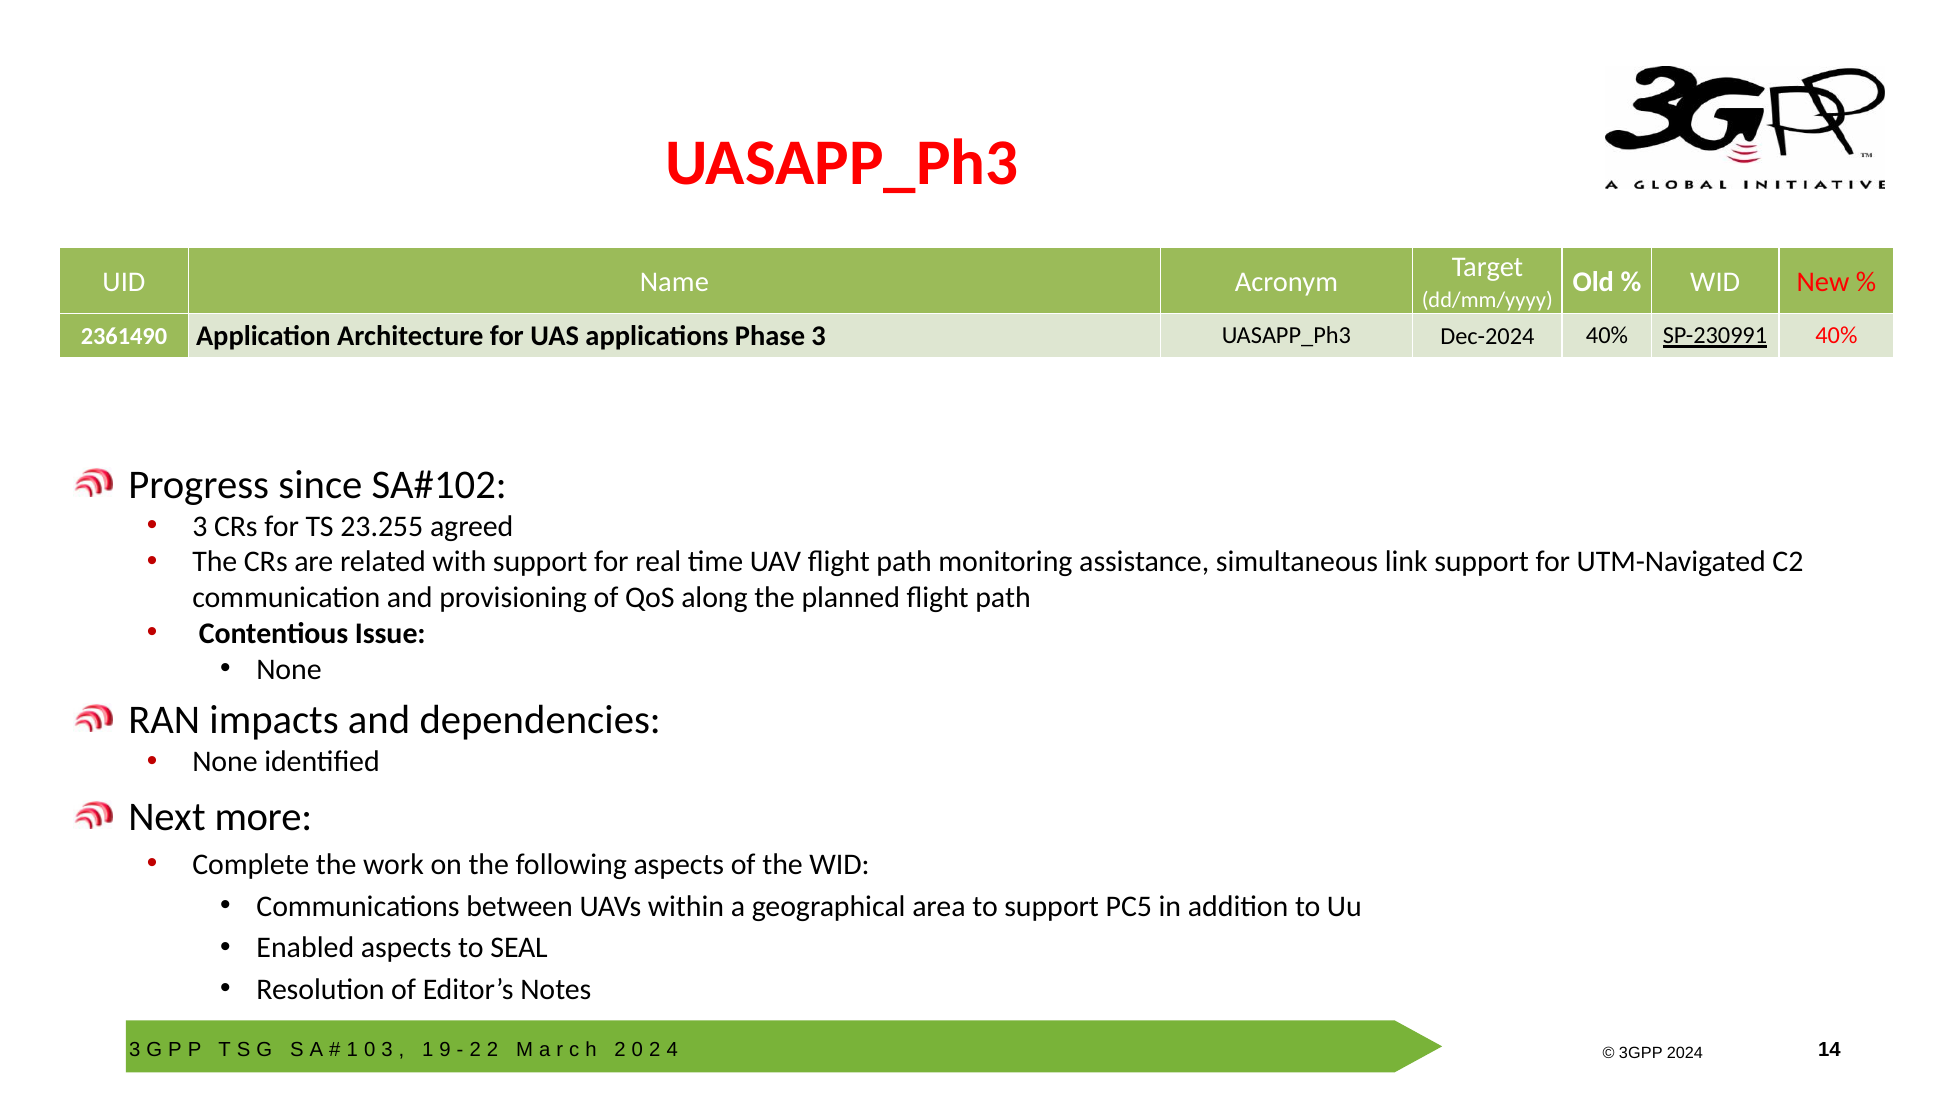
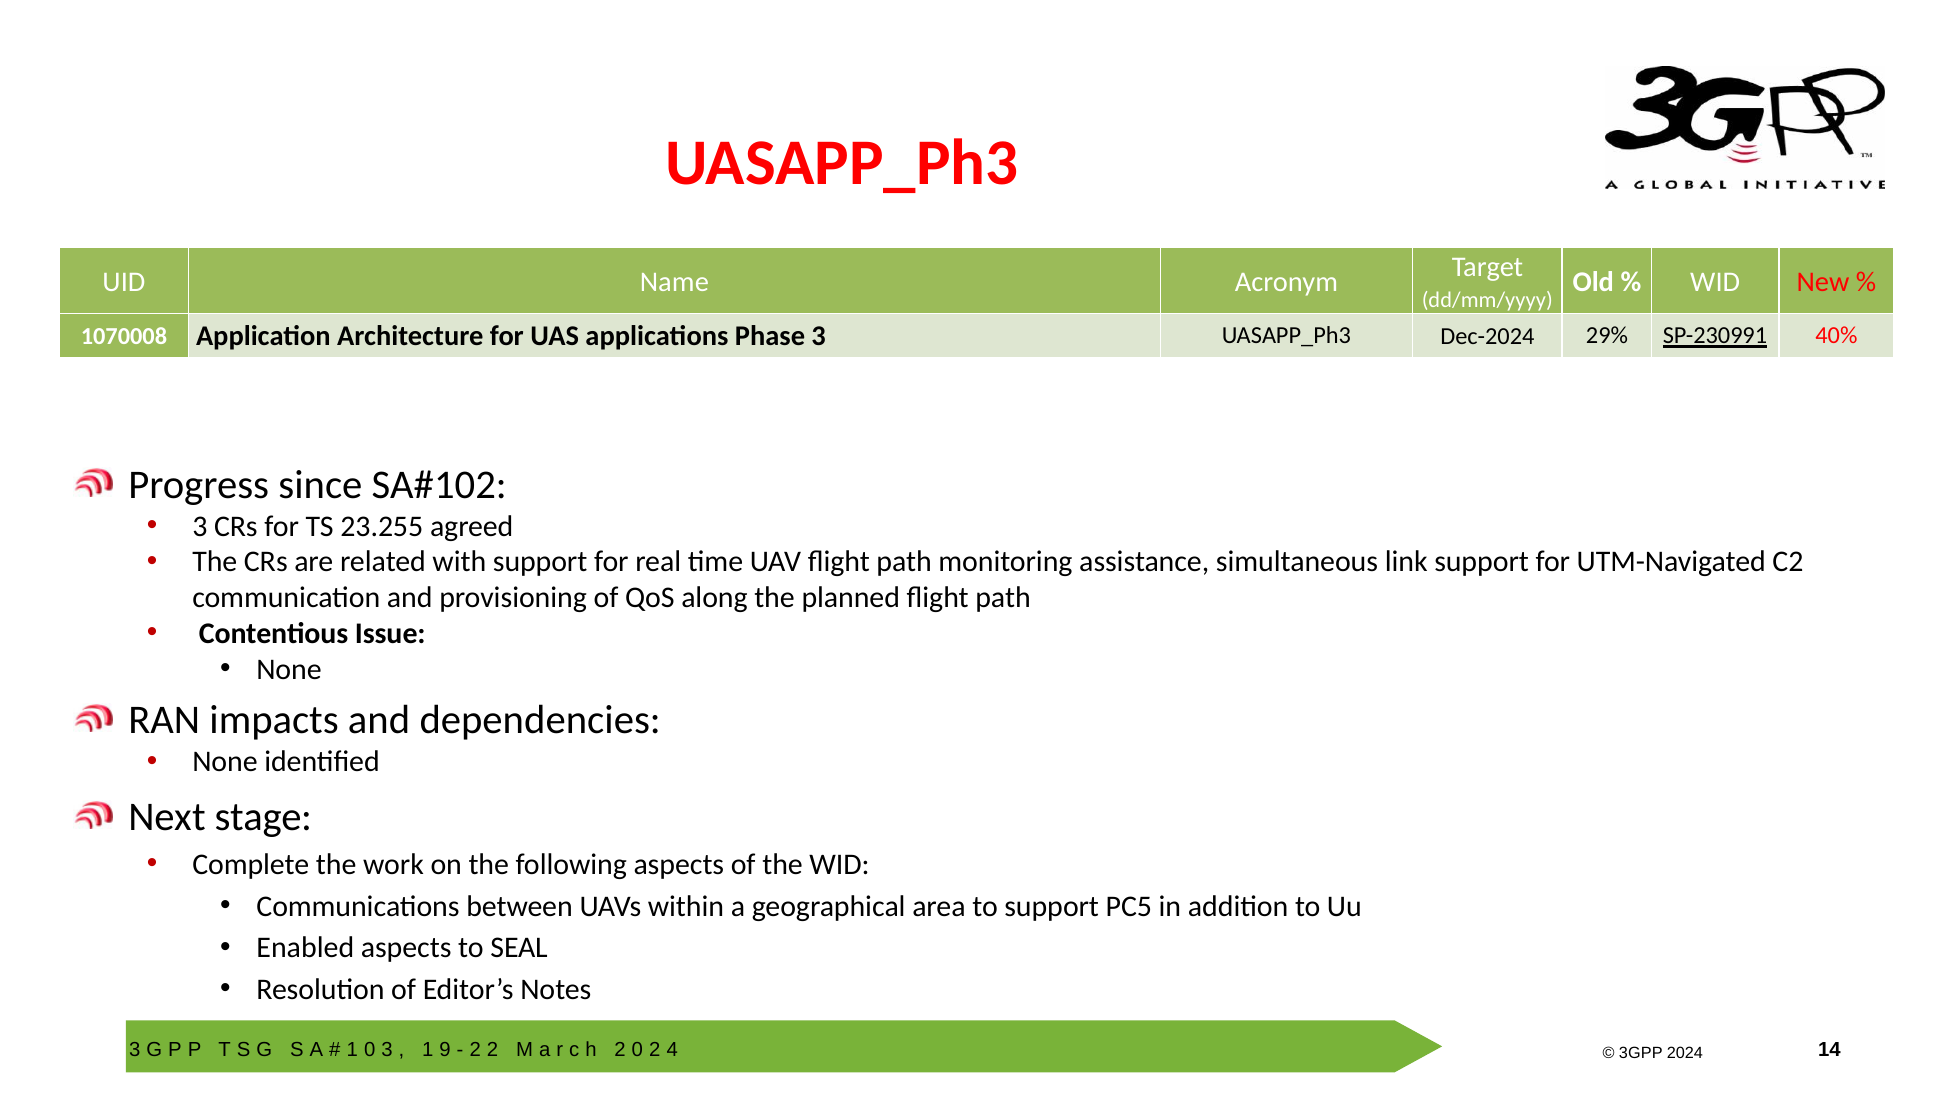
2361490: 2361490 -> 1070008 (124, 337)
Dec-2024 40%: 40% -> 29% (1607, 336)
more: more -> stage (263, 817)
